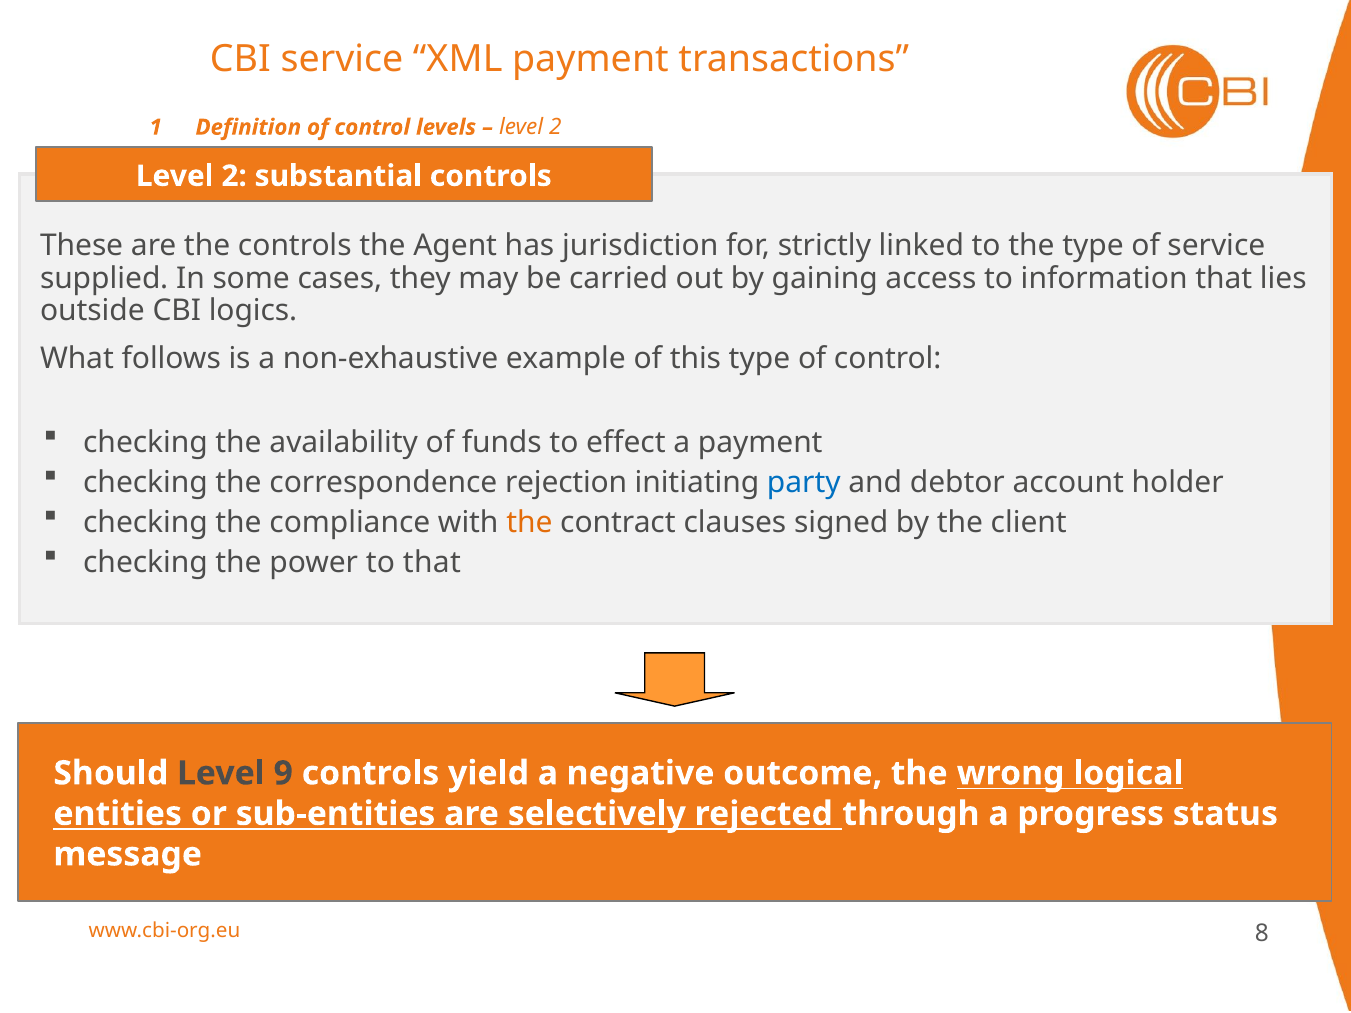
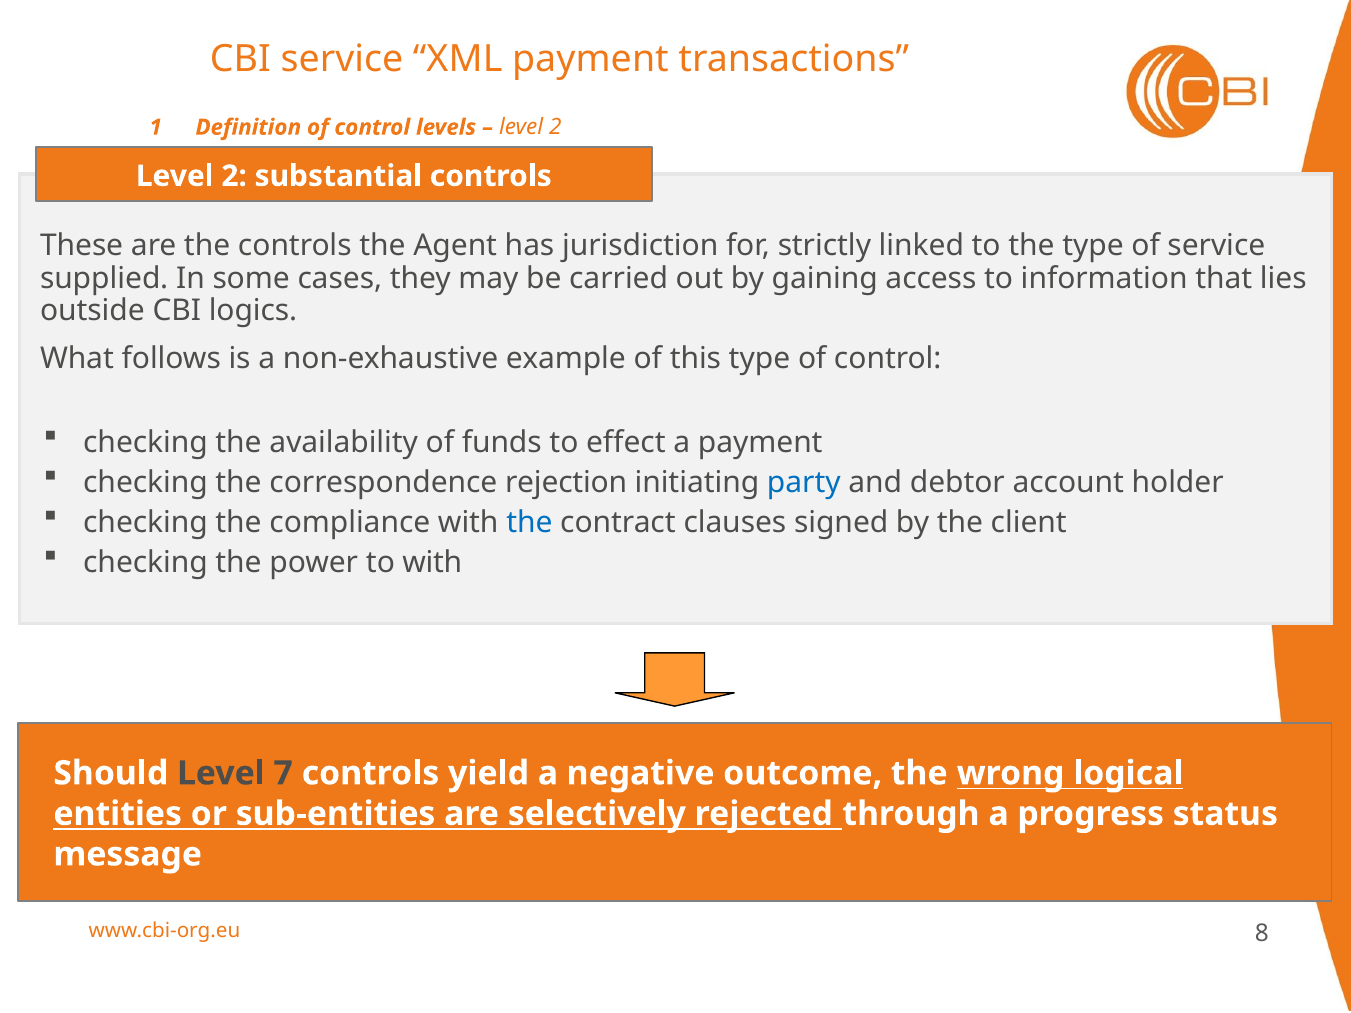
the colour: orange -> blue (529, 523)
to that: that -> with (432, 563)
9: 9 -> 7 (283, 773)
